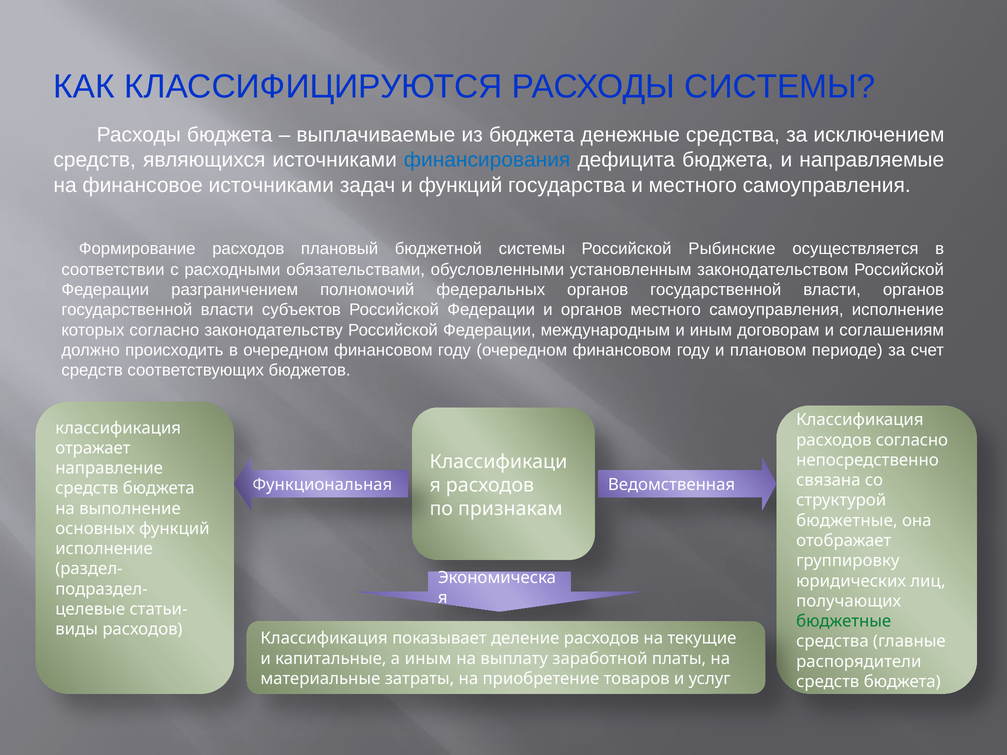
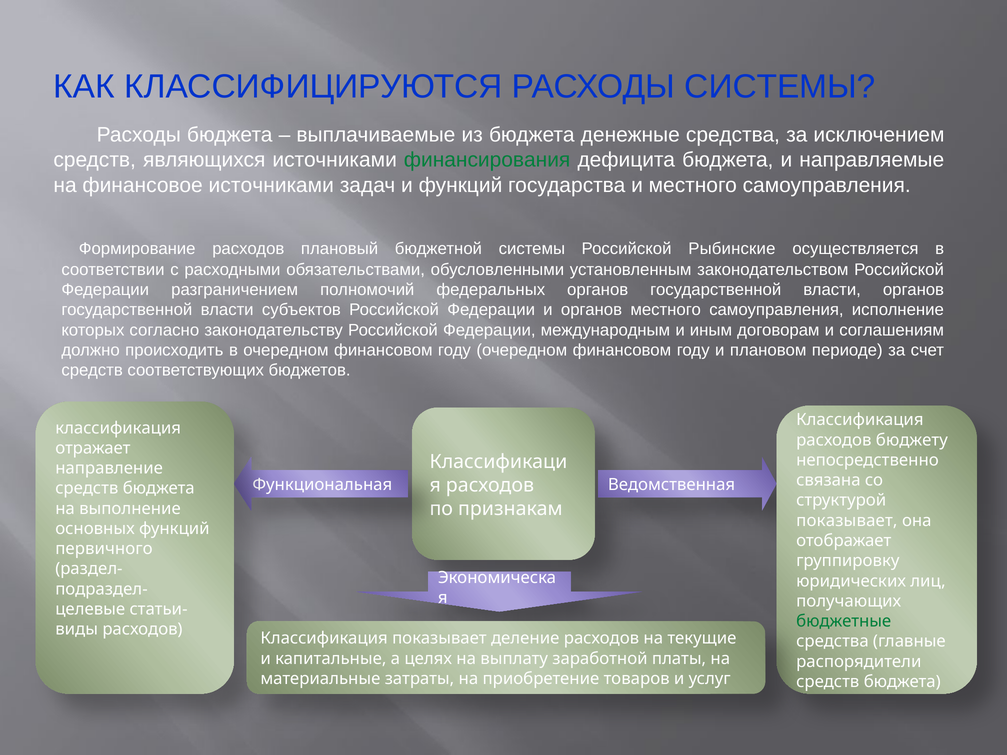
финансирования colour: blue -> green (487, 160)
расходов согласно: согласно -> бюджету (912, 440)
бюджетные: бюджетные -> показывает (847, 521)
исполнение: исполнение -> первичного (104, 549)
а иным: иным -> целях (428, 659)
